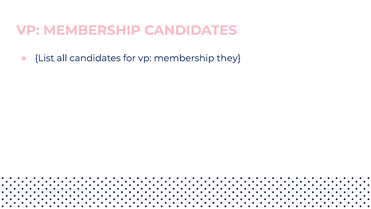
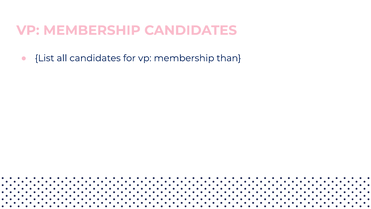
they: they -> than (229, 58)
